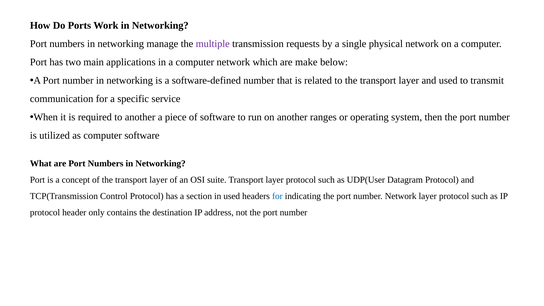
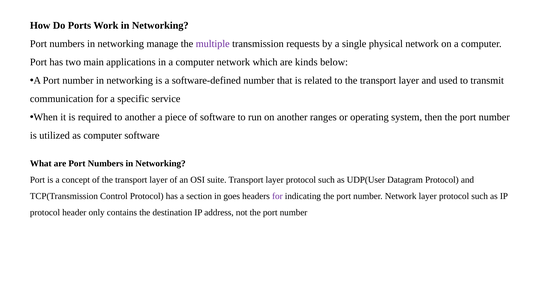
make: make -> kinds (306, 62)
in used: used -> goes (232, 196)
for colour: blue -> purple (277, 196)
